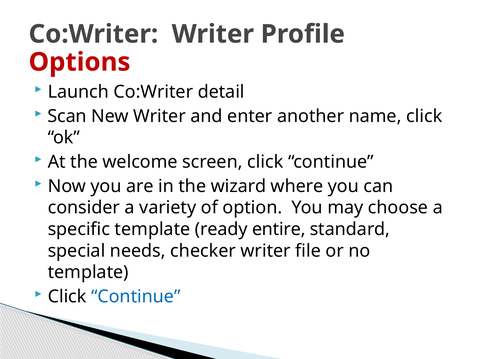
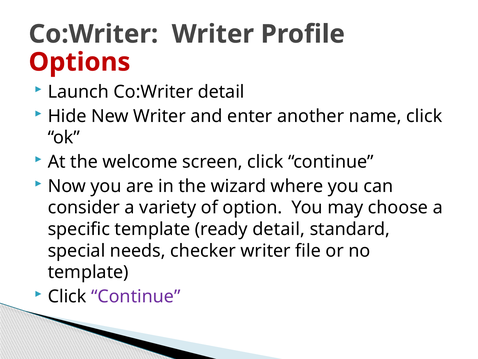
Scan: Scan -> Hide (67, 116)
ready entire: entire -> detail (279, 229)
Continue colour: blue -> purple (136, 296)
